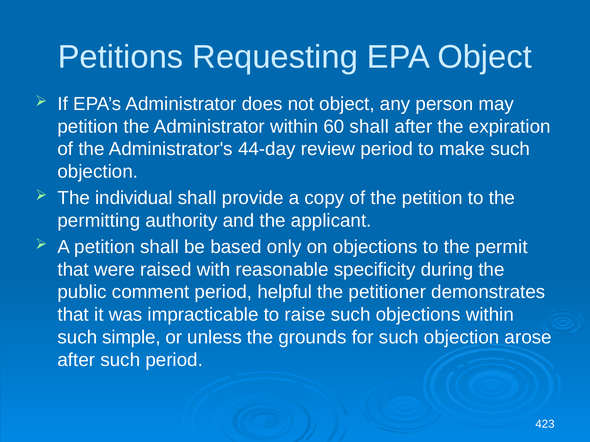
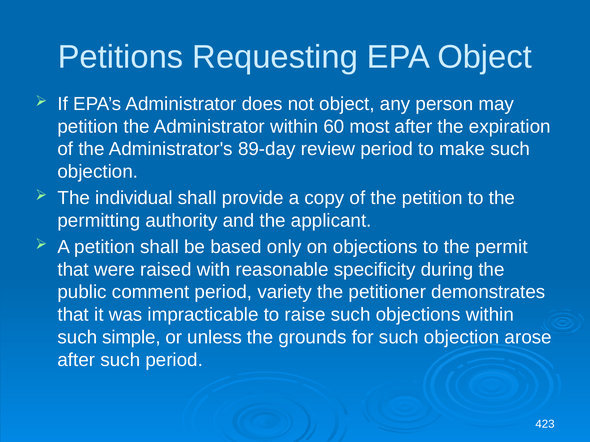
60 shall: shall -> most (370, 127)
44-day: 44-day -> 89-day (267, 149)
helpful: helpful -> variety (285, 292)
